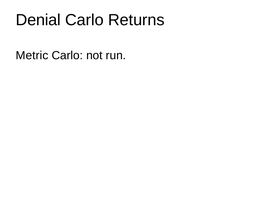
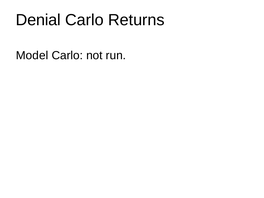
Metric: Metric -> Model (32, 55)
